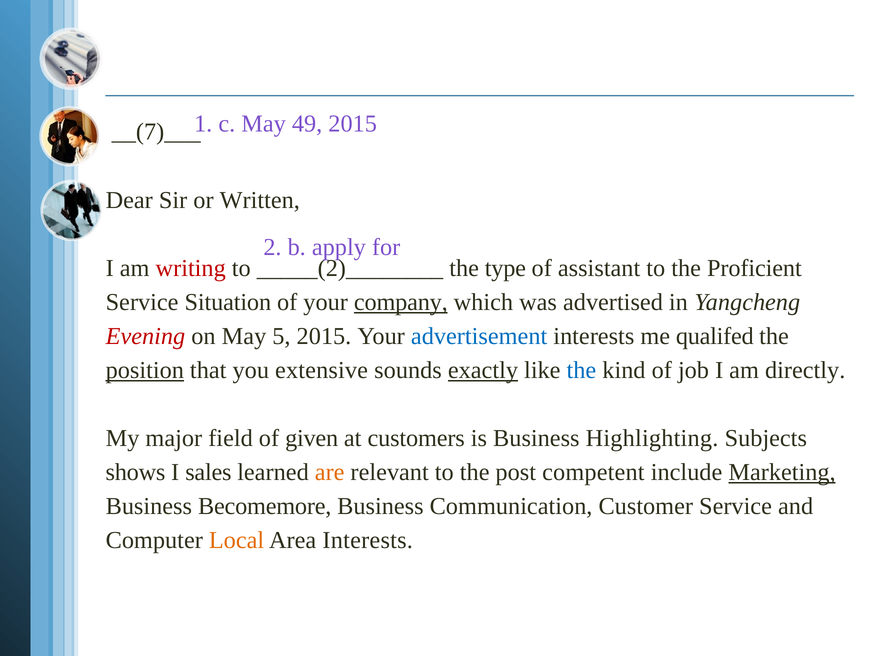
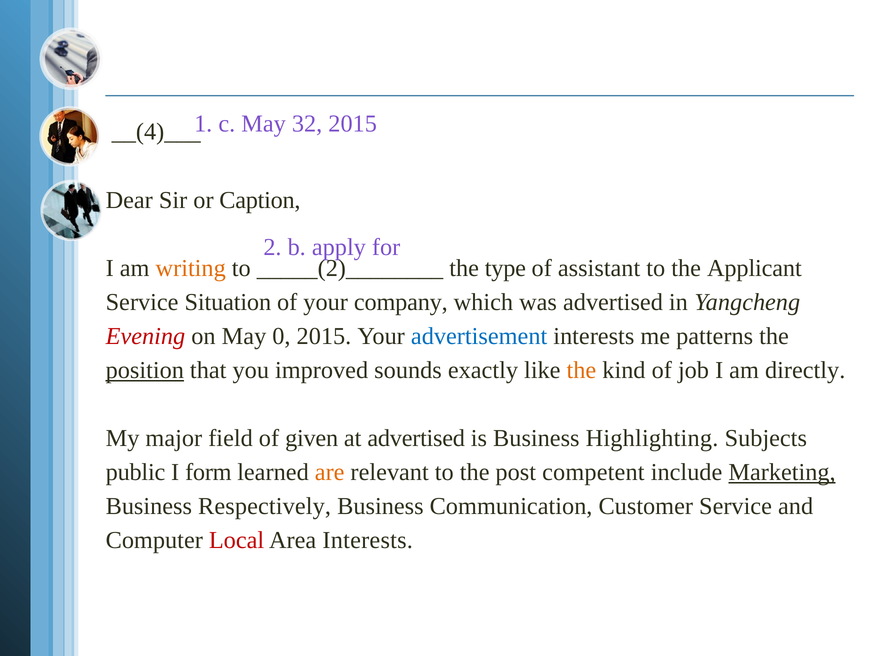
49: 49 -> 32 (307, 124)
__(7)___: __(7)___ -> __(4)___ (156, 132)
Written: Written -> Caption (260, 200)
writing colour: red -> orange (191, 268)
Proficient: Proficient -> Applicant (754, 268)
company underline: present -> none (401, 302)
5: 5 -> 0 (281, 336)
qualifed: qualifed -> patterns (715, 336)
extensive: extensive -> improved (322, 370)
exactly underline: present -> none (483, 370)
the colour: blue -> orange (581, 370)
at customers: customers -> advertised (416, 438)
shows: shows -> public (135, 472)
sales: sales -> form (208, 472)
Becomemore: Becomemore -> Respectively (265, 506)
Local colour: orange -> red (237, 540)
